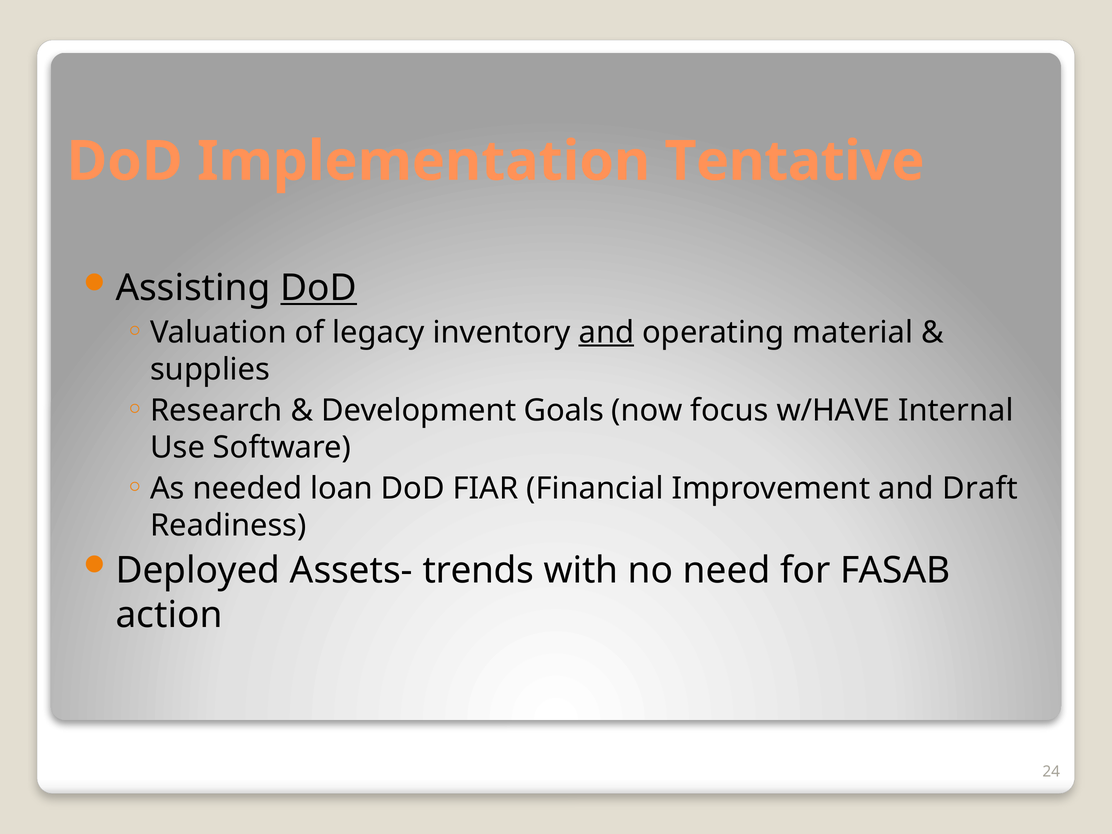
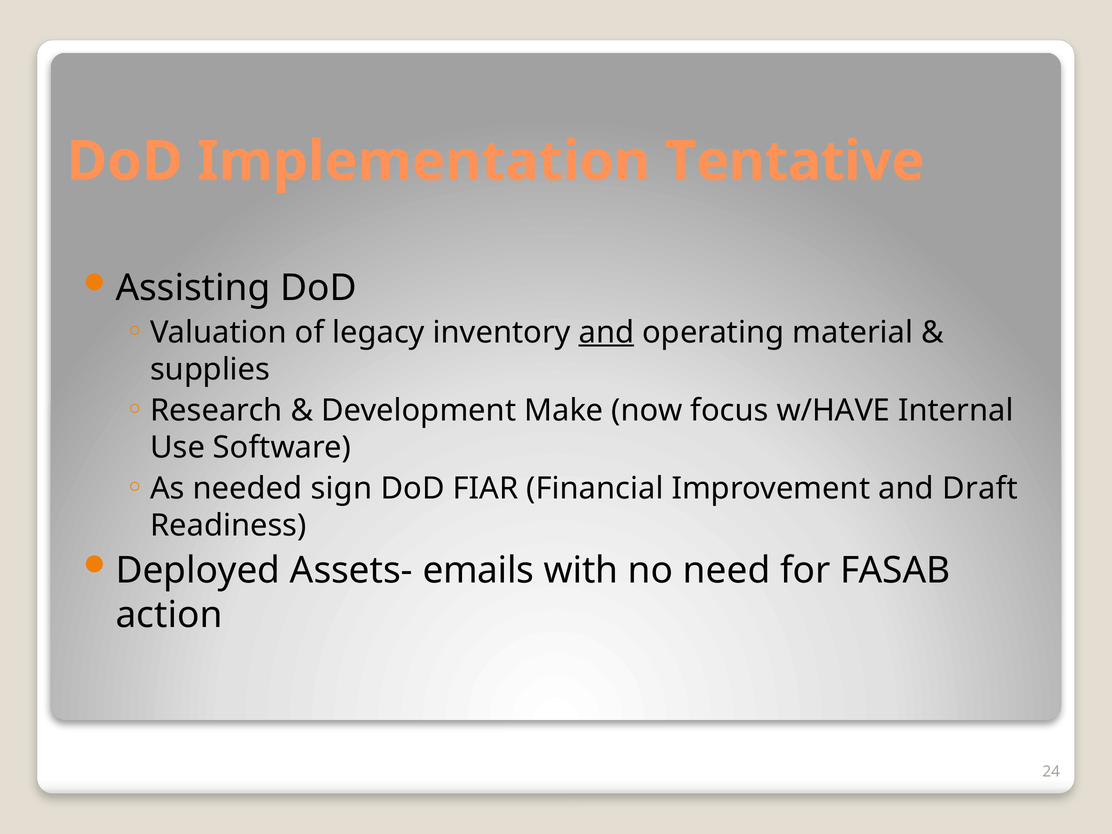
DoD underline: present -> none (319, 288)
Goals: Goals -> Make (564, 410)
loan: loan -> sign (341, 488)
trends: trends -> emails (478, 571)
